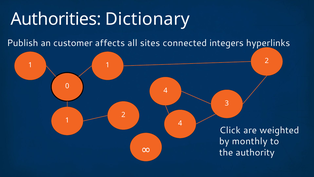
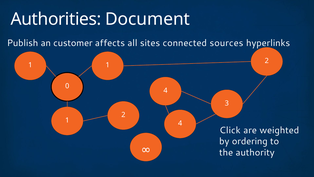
Dictionary: Dictionary -> Document (148, 19)
integers: integers -> sources (226, 43)
monthly: monthly -> ordering (250, 141)
